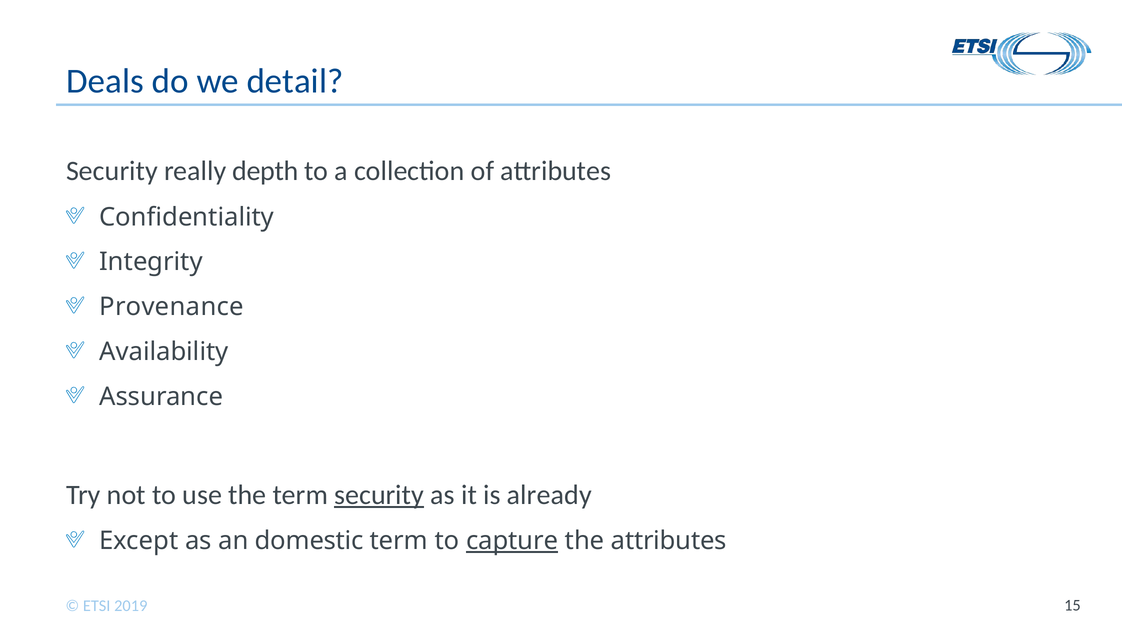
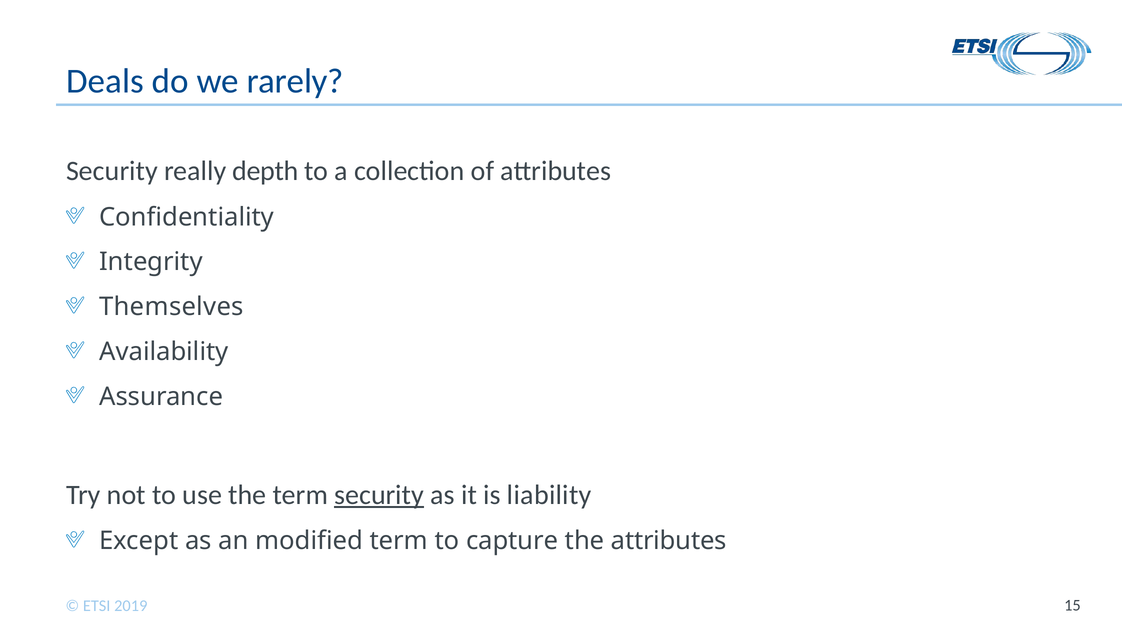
detail: detail -> rarely (295, 81)
Provenance: Provenance -> Themselves (171, 307)
already: already -> liability (549, 495)
domestic: domestic -> modified (309, 541)
capture underline: present -> none (512, 541)
